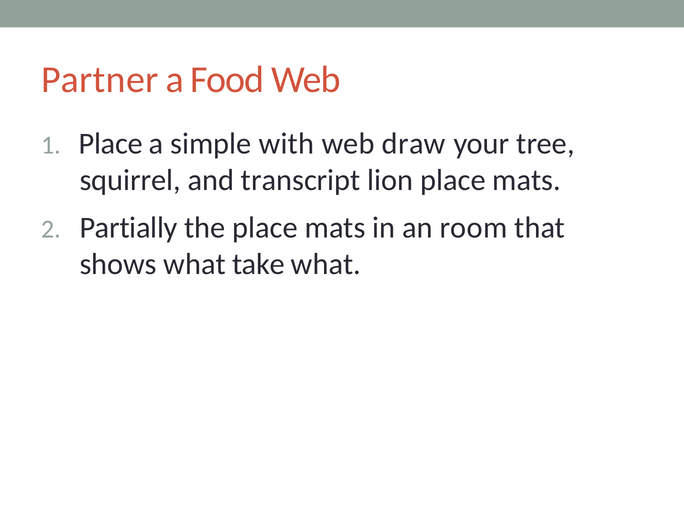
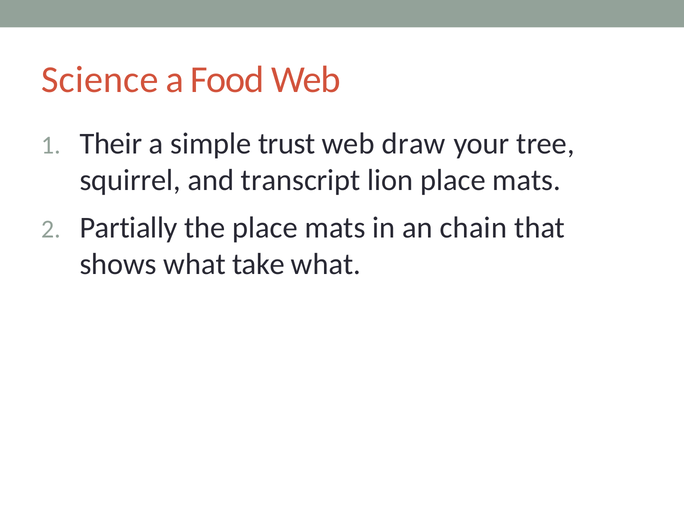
Partner: Partner -> Science (100, 80)
Place: Place -> Their (111, 143)
with: with -> trust (287, 143)
room: room -> chain (473, 228)
